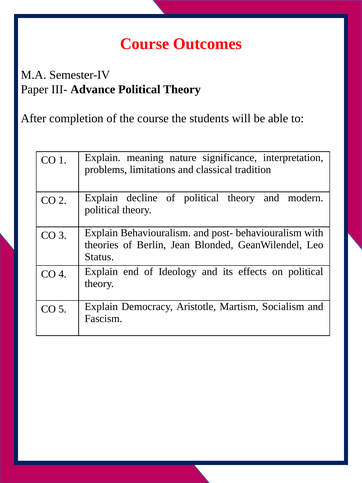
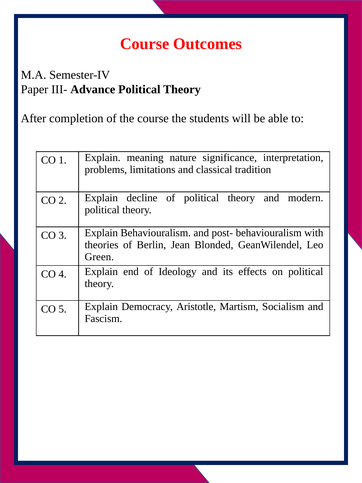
Status: Status -> Green (99, 257)
